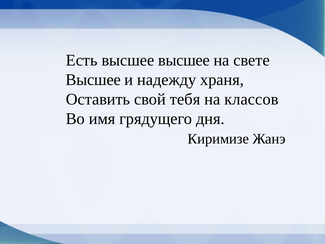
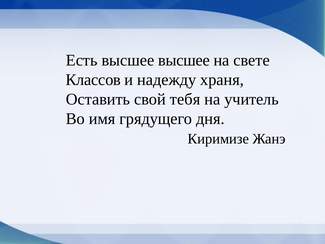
Высшее: Высшее -> Классов (93, 80)
классов: классов -> учитель (252, 99)
